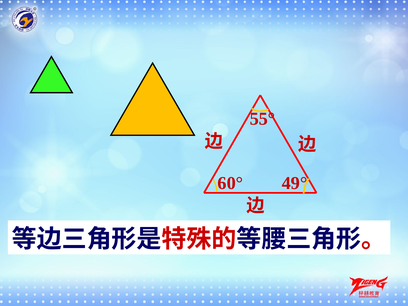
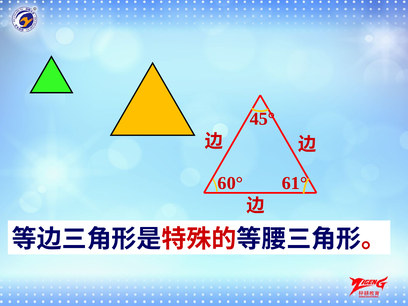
55°: 55° -> 45° (262, 119)
49°: 49° -> 61° (295, 183)
